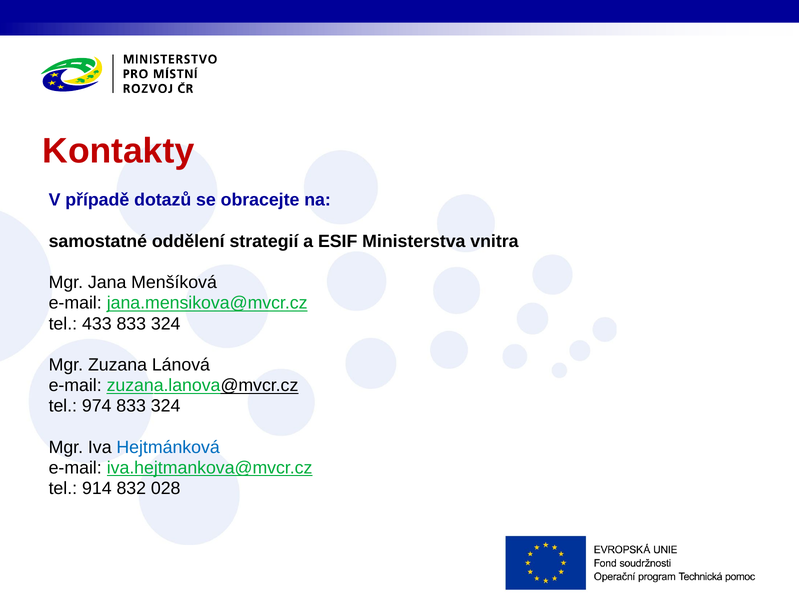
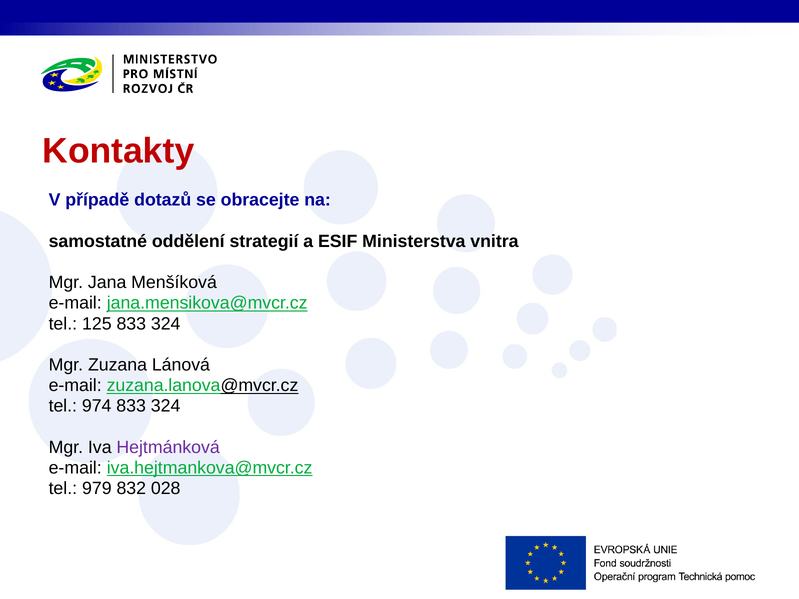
433: 433 -> 125 (97, 324)
Hejtmánková colour: blue -> purple (168, 447)
914: 914 -> 979 (97, 489)
